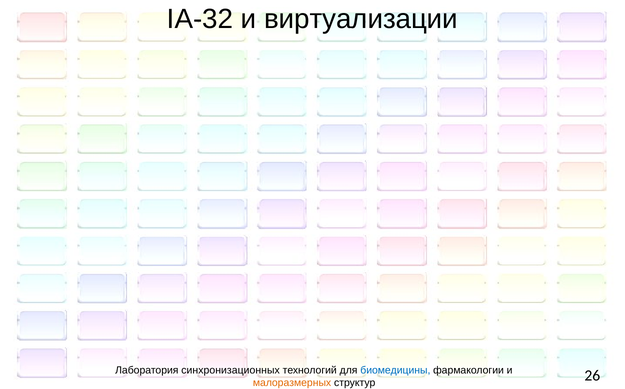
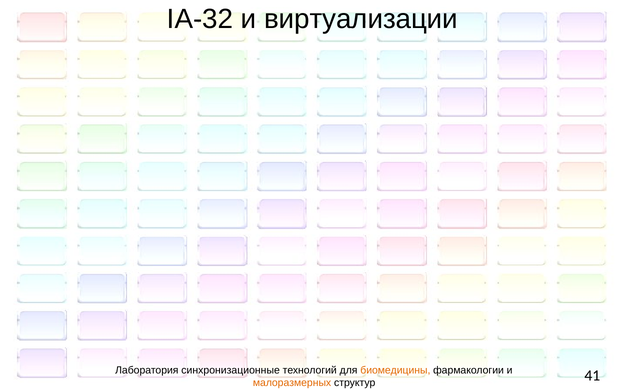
синхронизационных: синхронизационных -> синхронизационные (231, 370)
биомедицины colour: blue -> orange (395, 370)
26: 26 -> 41 (592, 375)
